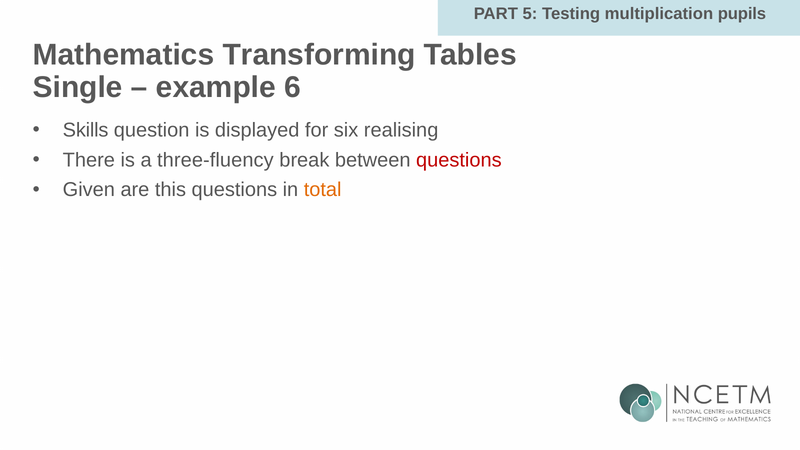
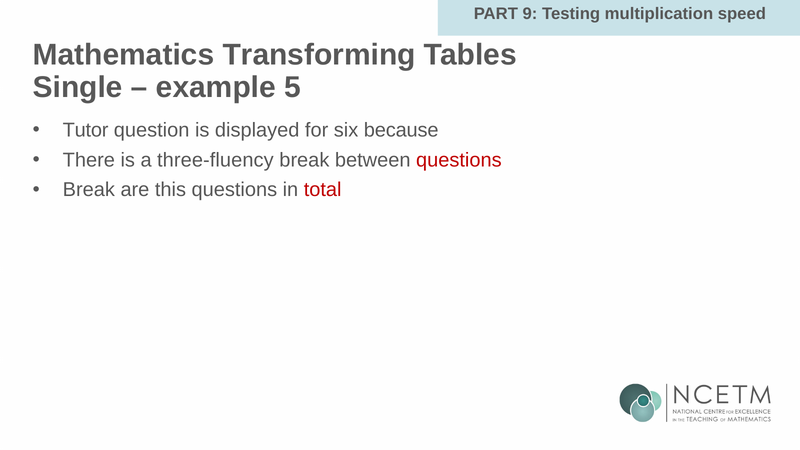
5: 5 -> 9 (530, 14)
pupils: pupils -> speed (742, 14)
6: 6 -> 5 (293, 87)
Skills: Skills -> Tutor (86, 130)
realising: realising -> because (401, 130)
Given: Given -> Break (89, 190)
total colour: orange -> red (323, 190)
